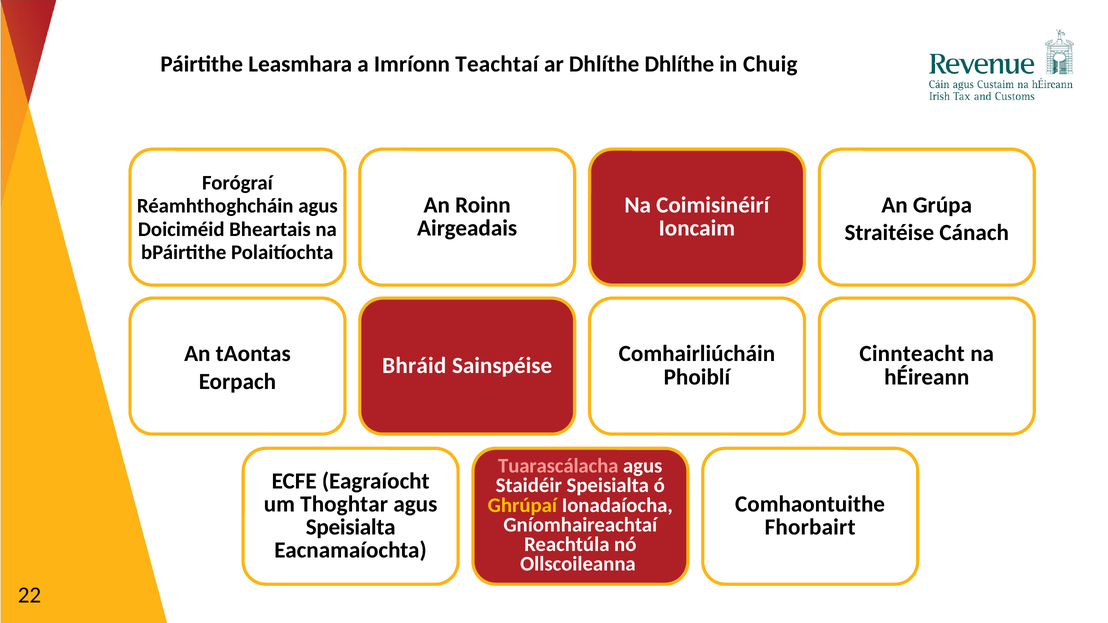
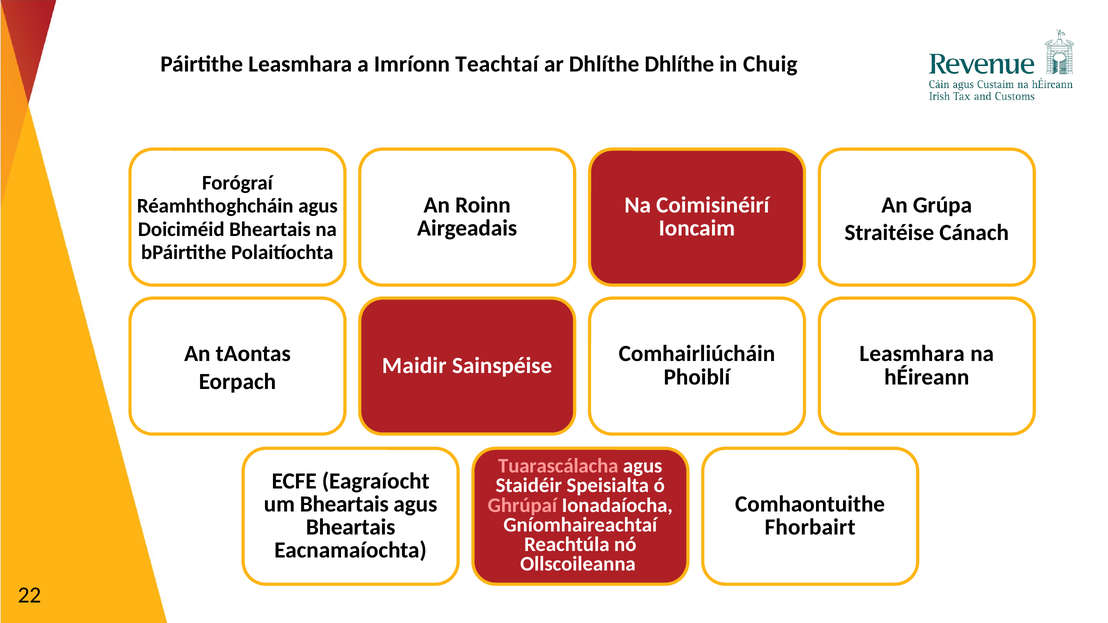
Cinnteacht: Cinnteacht -> Leasmhara (912, 354)
Bhráid: Bhráid -> Maidir (414, 366)
um Thoghtar: Thoghtar -> Bheartais (344, 504)
Ghrúpaí colour: yellow -> pink (522, 505)
Speisialta: Speisialta -> Bheartais (351, 527)
